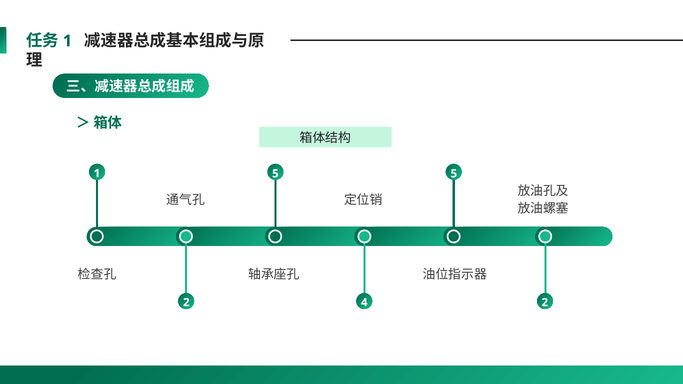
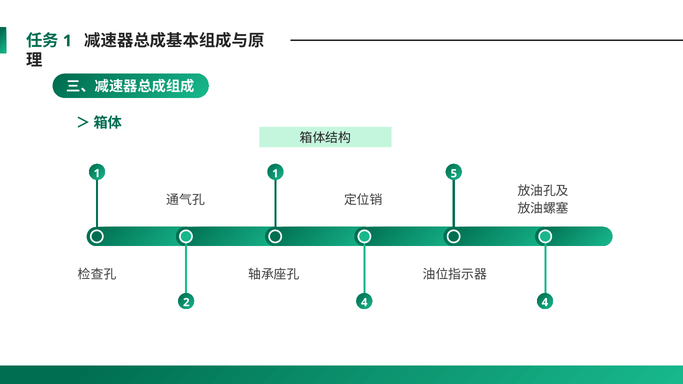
1 5: 5 -> 1 (275, 174)
4 2: 2 -> 4 (545, 303)
